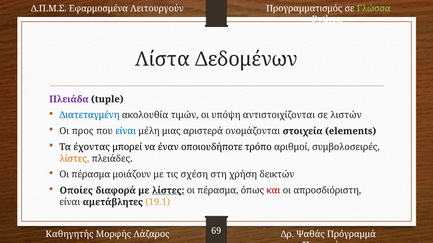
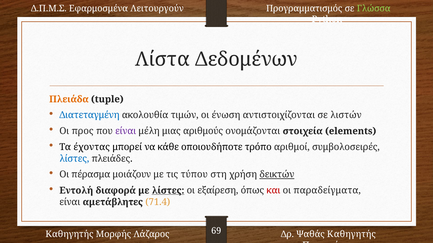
Πλειάδα colour: purple -> orange (69, 99)
υπόψη: υπόψη -> ένωση (226, 115)
είναι colour: blue -> purple (126, 131)
αριστερά: αριστερά -> αριθμούς (203, 131)
έναν: έναν -> κάθε (168, 147)
λίστες colour: orange -> blue (74, 159)
σχέση: σχέση -> τύπου (194, 175)
δεικτών underline: none -> present (277, 175)
Οποίες: Οποίες -> Εντολή (76, 191)
πέρασμα: πέρασμα -> εξαίρεση (218, 191)
απροσδιόριστη: απροσδιόριστη -> παραδείγματα (327, 191)
19.1: 19.1 -> 71.4 (158, 202)
Ψαθάς Πρόγραμμά: Πρόγραμμά -> Καθηγητής (351, 235)
